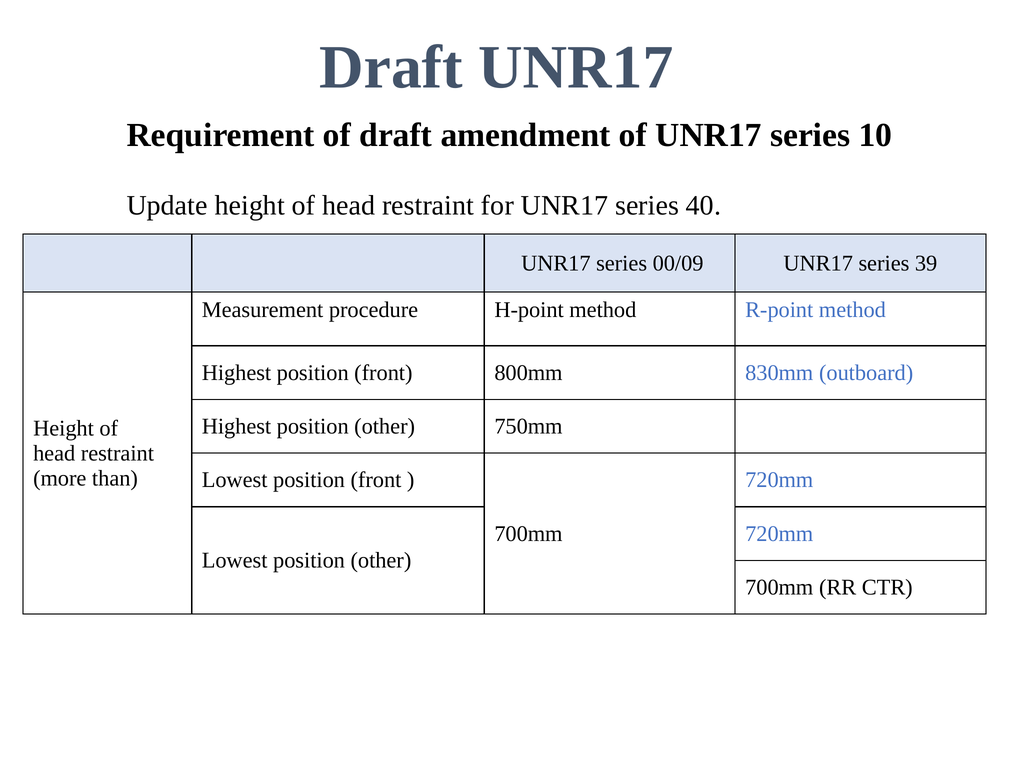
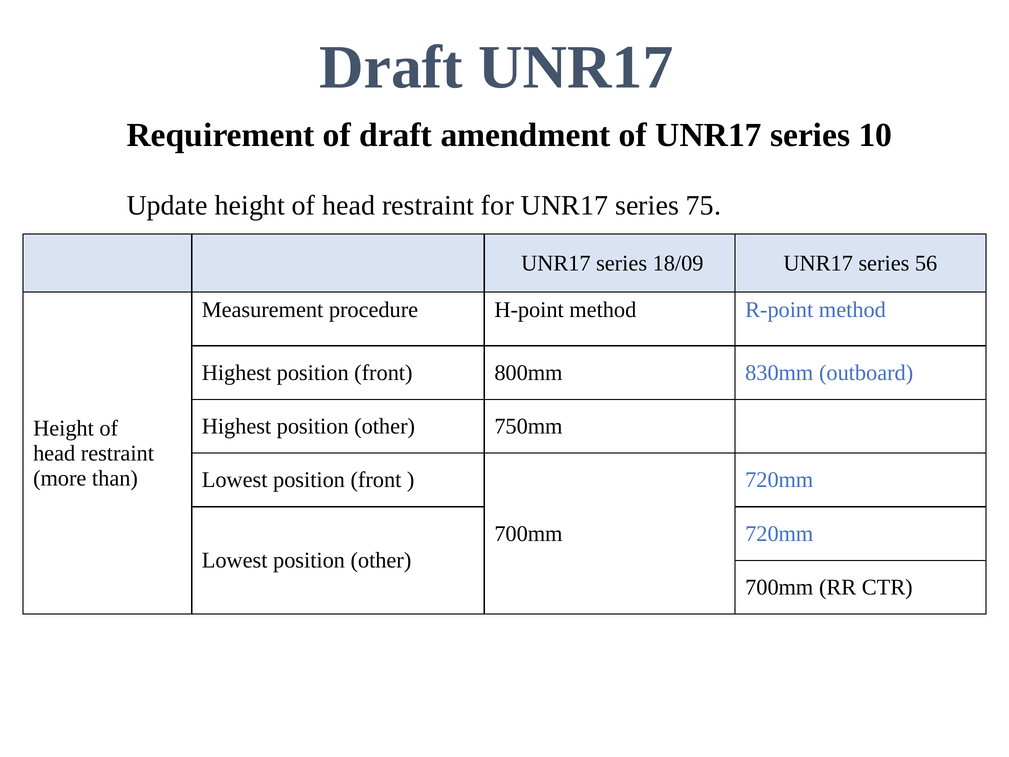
40: 40 -> 75 (704, 206)
00/09: 00/09 -> 18/09 (678, 263)
39: 39 -> 56 (926, 263)
